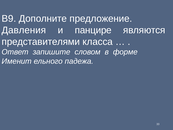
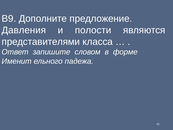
панцире: панцире -> полости (93, 30)
